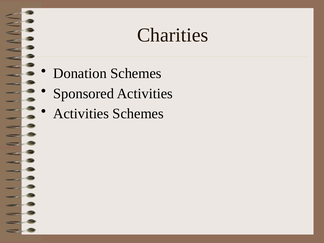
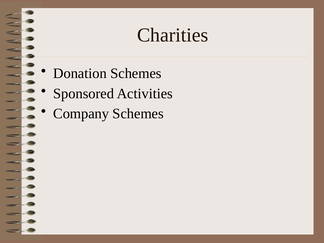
Activities: Activities -> Company (81, 114)
